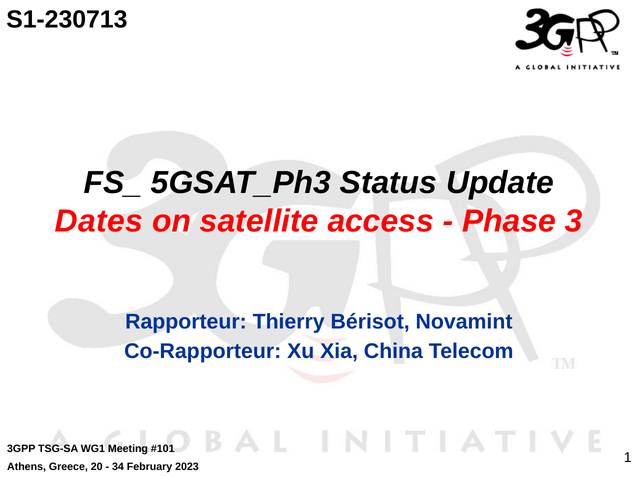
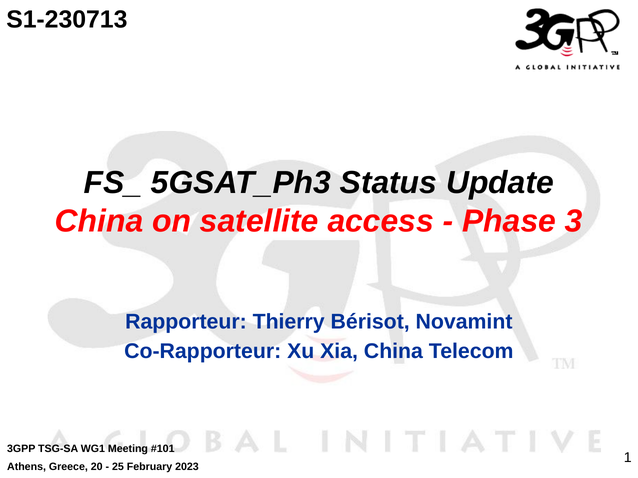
Dates: Dates -> China (99, 221)
34: 34 -> 25 (118, 467)
